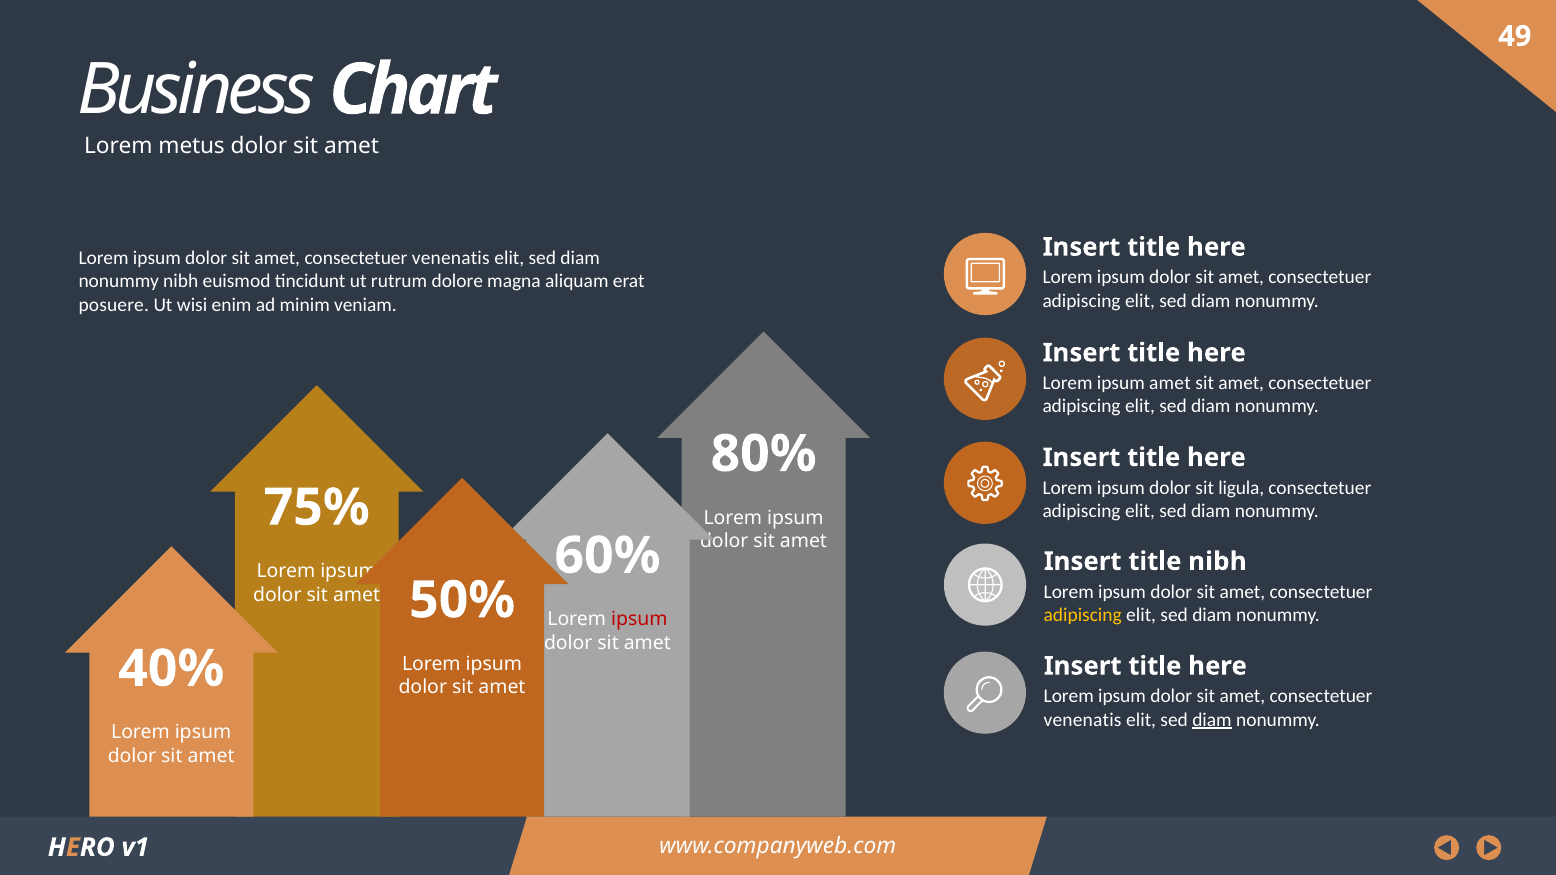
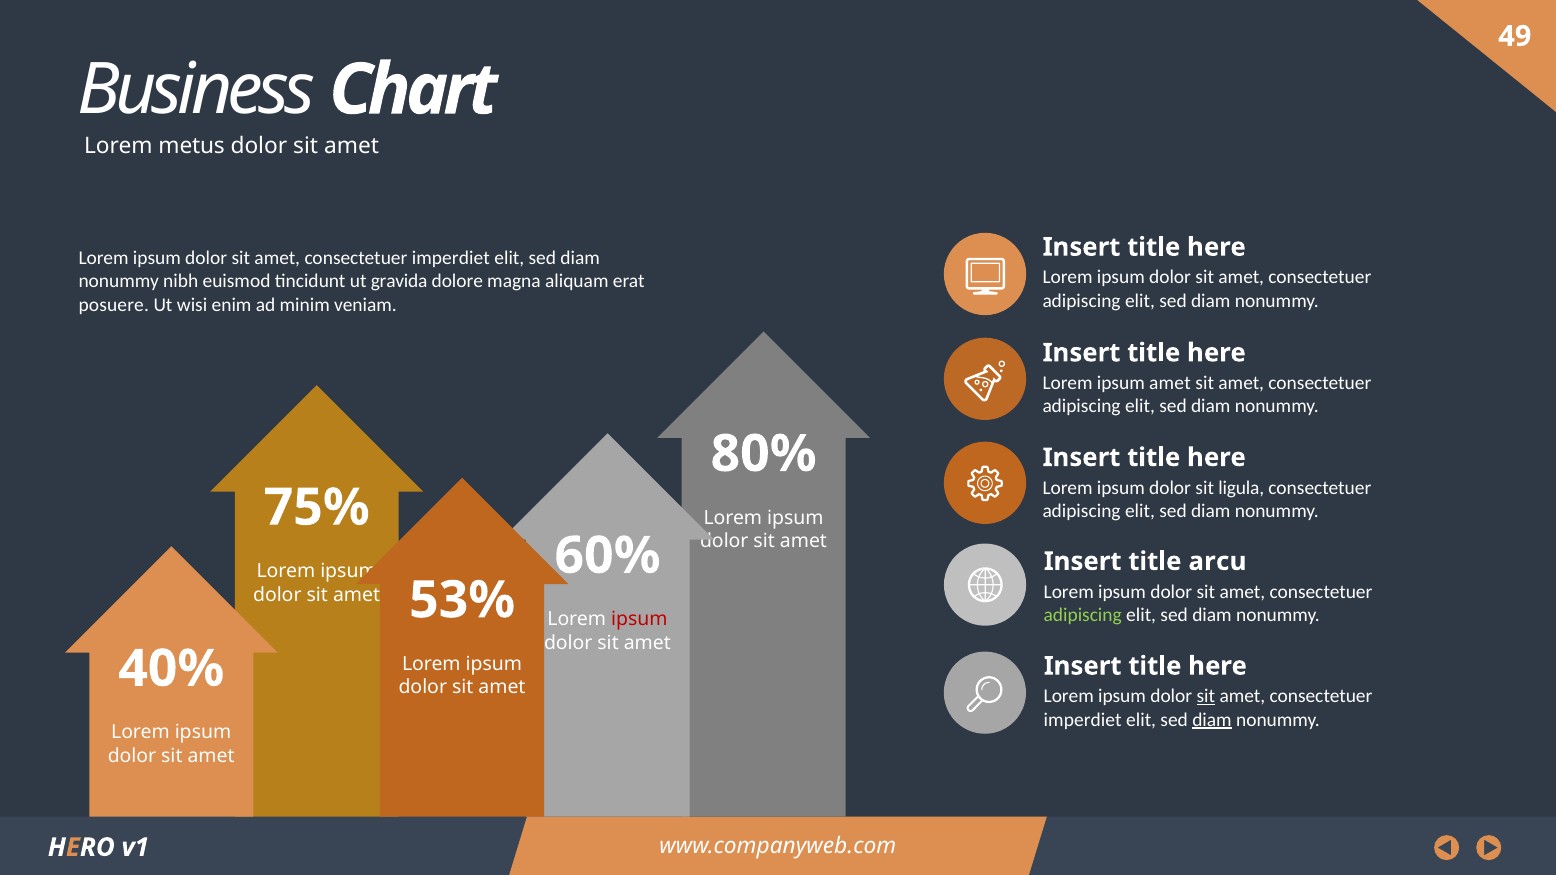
venenatis: venenatis -> imperdiet (451, 258)
rutrum: rutrum -> gravida (399, 281)
title nibh: nibh -> arcu (1217, 562)
50%: 50% -> 53% (462, 600)
adipiscing colour: yellow -> light green (1083, 615)
sit underline: none -> present (1206, 697)
venenatis: venenatis -> imperdiet (1083, 720)
